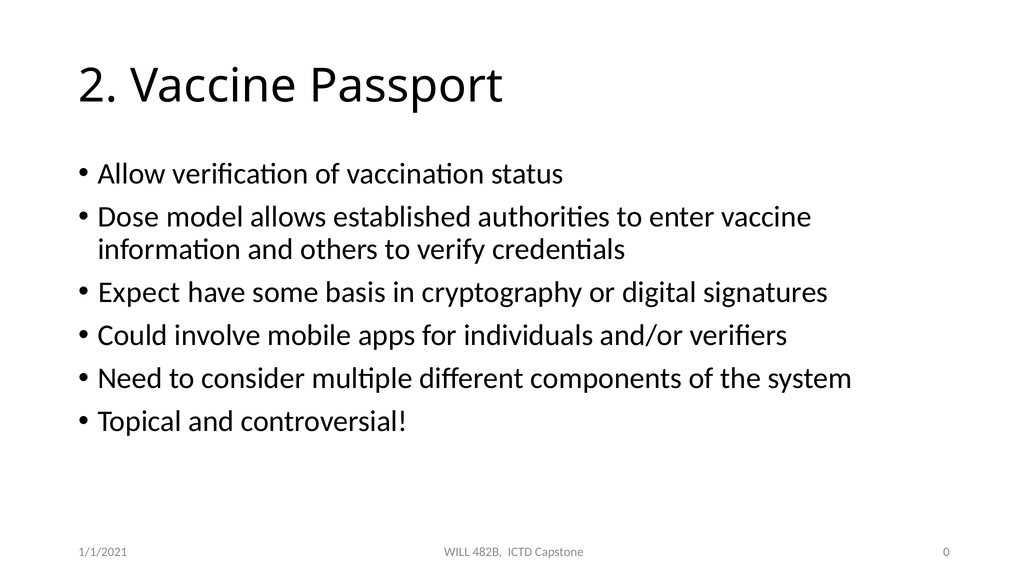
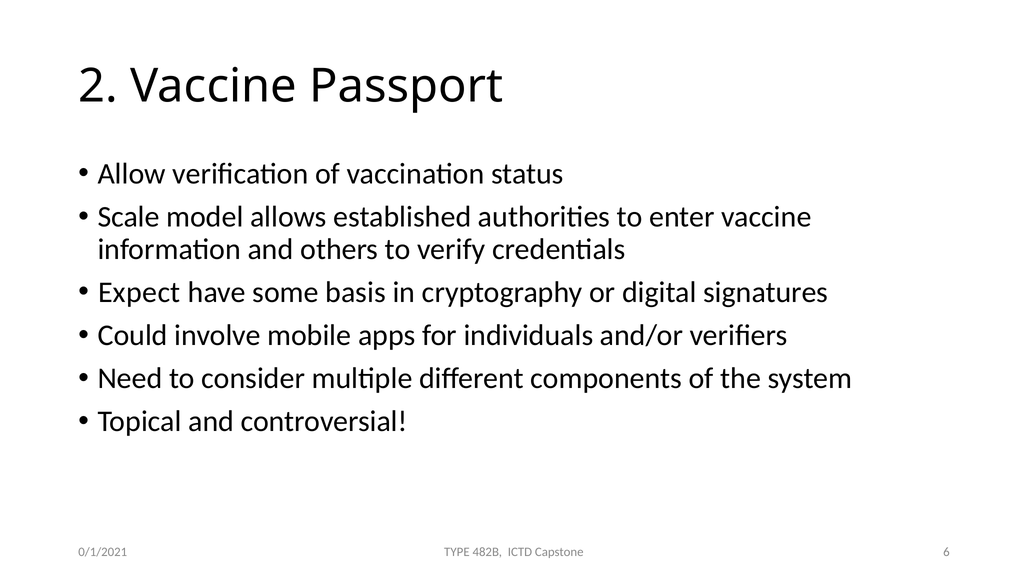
Dose: Dose -> Scale (129, 217)
WILL: WILL -> TYPE (457, 552)
0: 0 -> 6 (946, 552)
1/1/2021: 1/1/2021 -> 0/1/2021 (103, 552)
